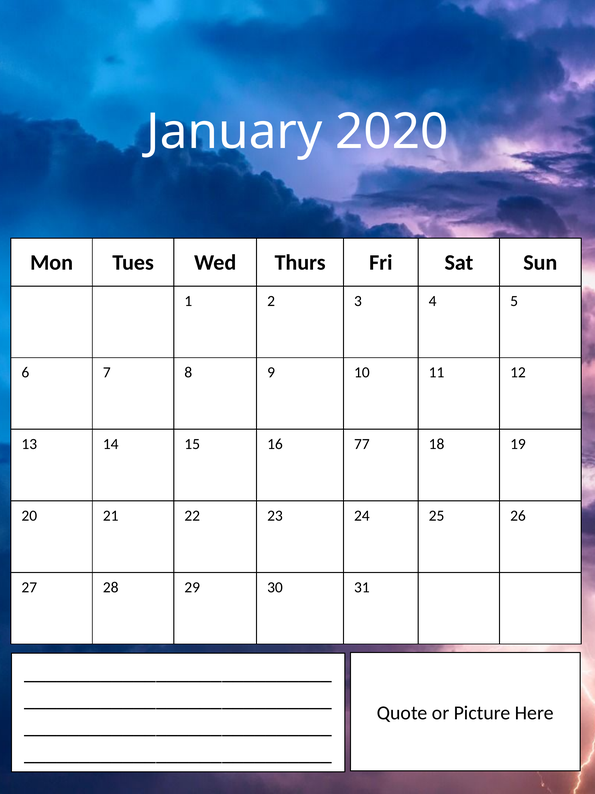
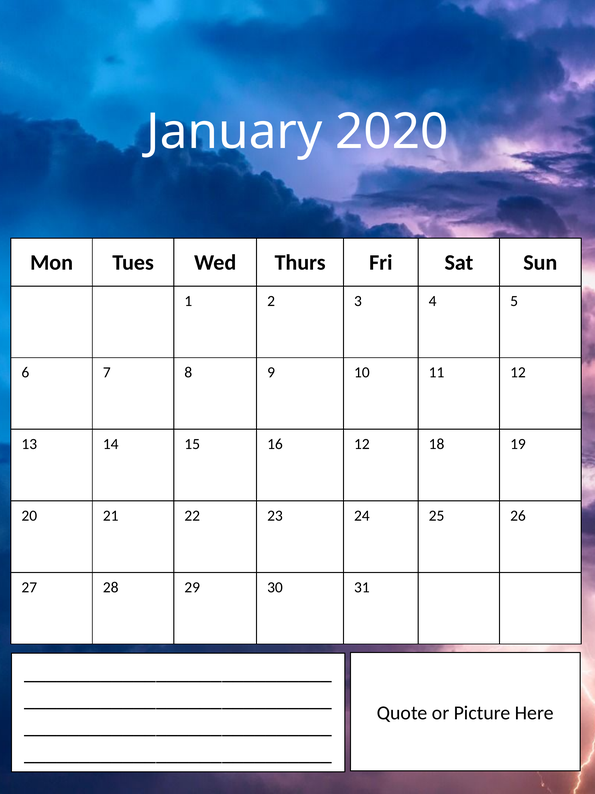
16 77: 77 -> 12 (362, 444)
